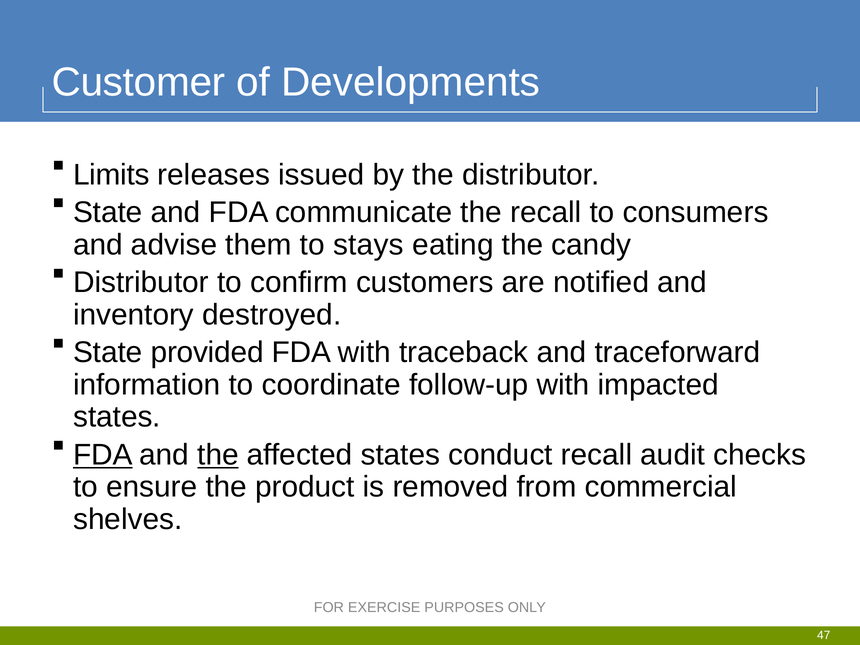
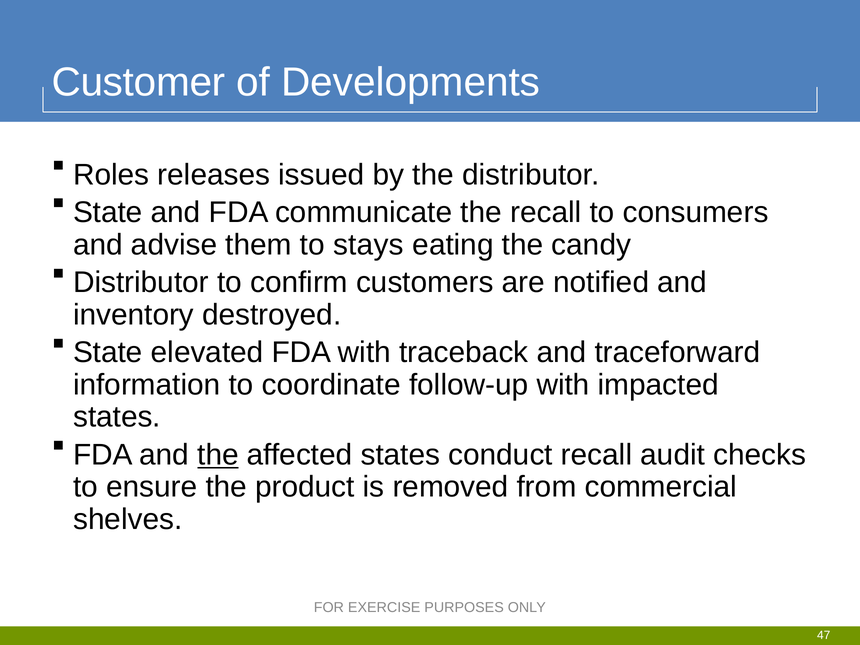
Limits: Limits -> Roles (111, 175)
provided: provided -> elevated (207, 353)
FDA underline: present -> none (103, 455)
